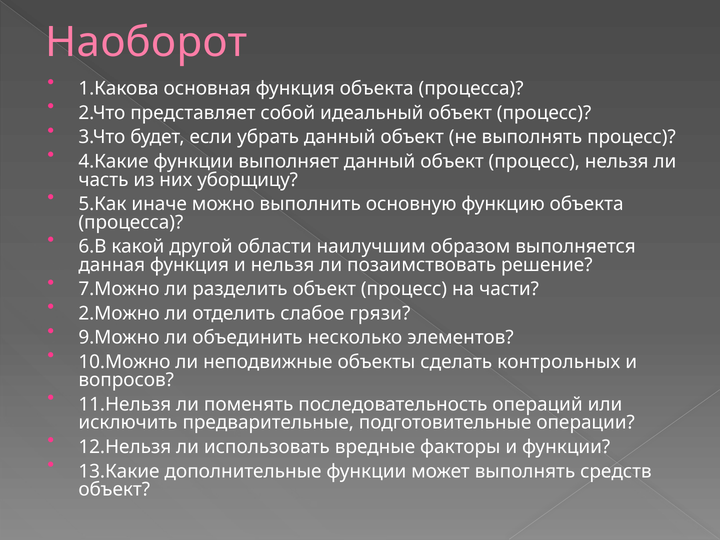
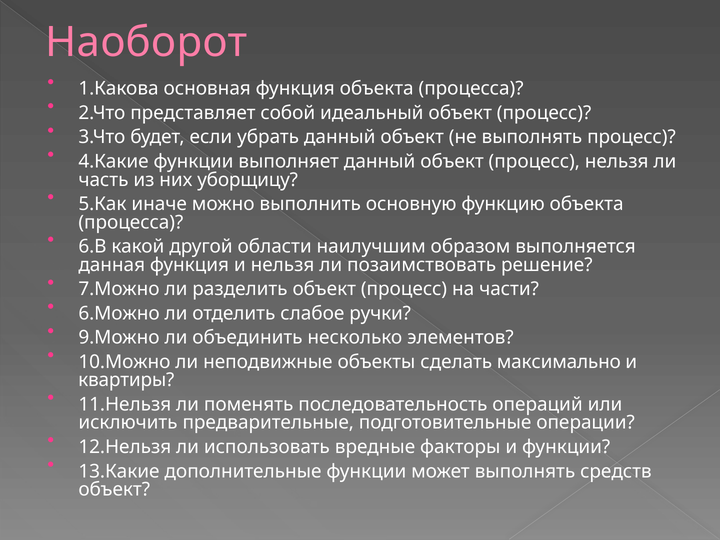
2.Можно: 2.Можно -> 6.Можно (119, 313)
грязи: грязи -> ручки (380, 313)
контрольных: контрольных -> максимально (559, 362)
вопросов: вопросов -> квартиры (126, 380)
